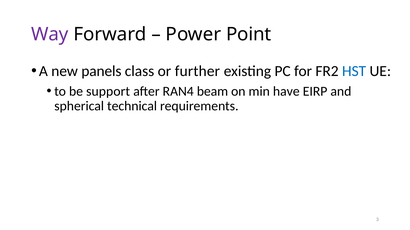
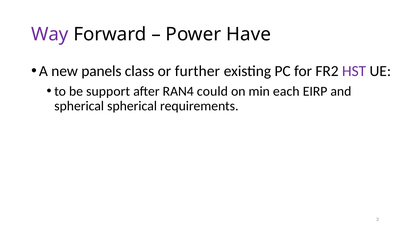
Point: Point -> Have (249, 34)
HST colour: blue -> purple (354, 71)
beam: beam -> could (212, 92)
have: have -> each (286, 92)
spherical technical: technical -> spherical (132, 106)
